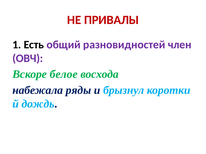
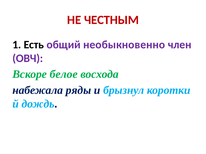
ПРИВАЛЫ: ПРИВАЛЫ -> ЧЕСТНЫМ (111, 20)
разновидностей: разновидностей -> необыкновенно (124, 45)
